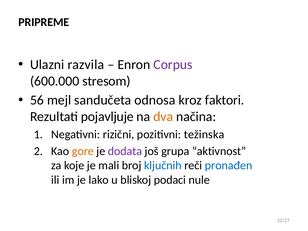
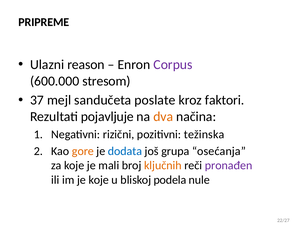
razvila: razvila -> reason (86, 65)
56: 56 -> 37 (37, 100)
odnosa: odnosa -> poslate (155, 100)
dodata colour: purple -> blue (125, 151)
aktivnost: aktivnost -> osećanja (219, 151)
ključnih colour: blue -> orange (163, 165)
pronađen colour: blue -> purple (229, 165)
je lako: lako -> koje (99, 180)
podaci: podaci -> podela (170, 180)
